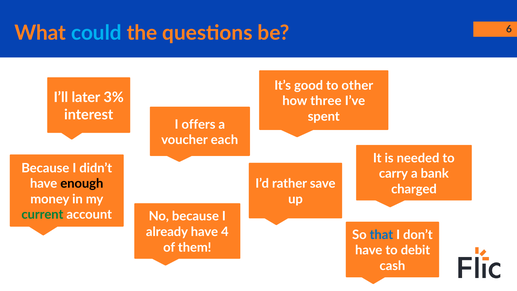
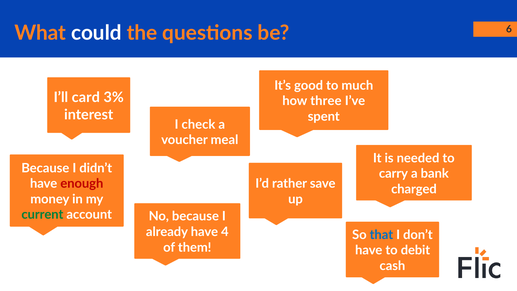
could colour: light blue -> white (96, 33)
other: other -> much (357, 85)
later: later -> card (86, 97)
offers: offers -> check (198, 124)
each: each -> meal (224, 140)
enough colour: black -> red (82, 184)
